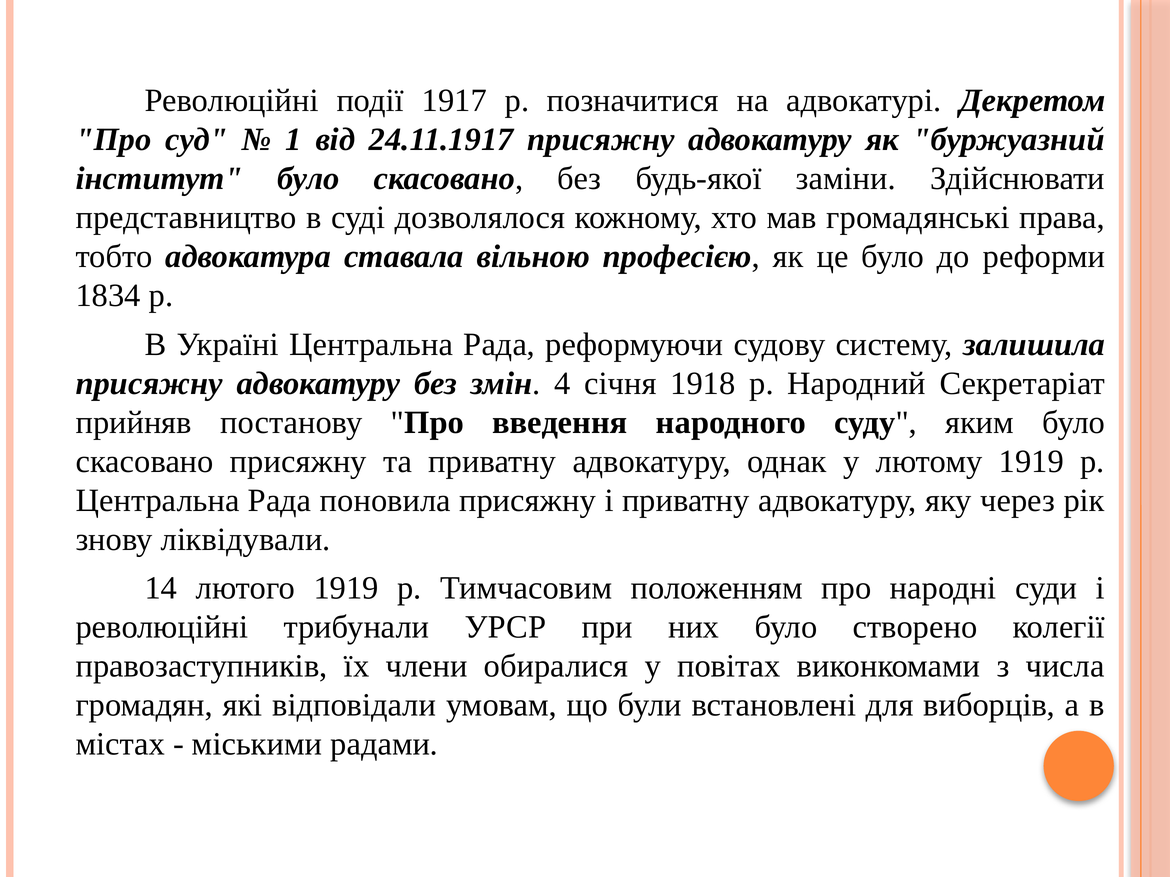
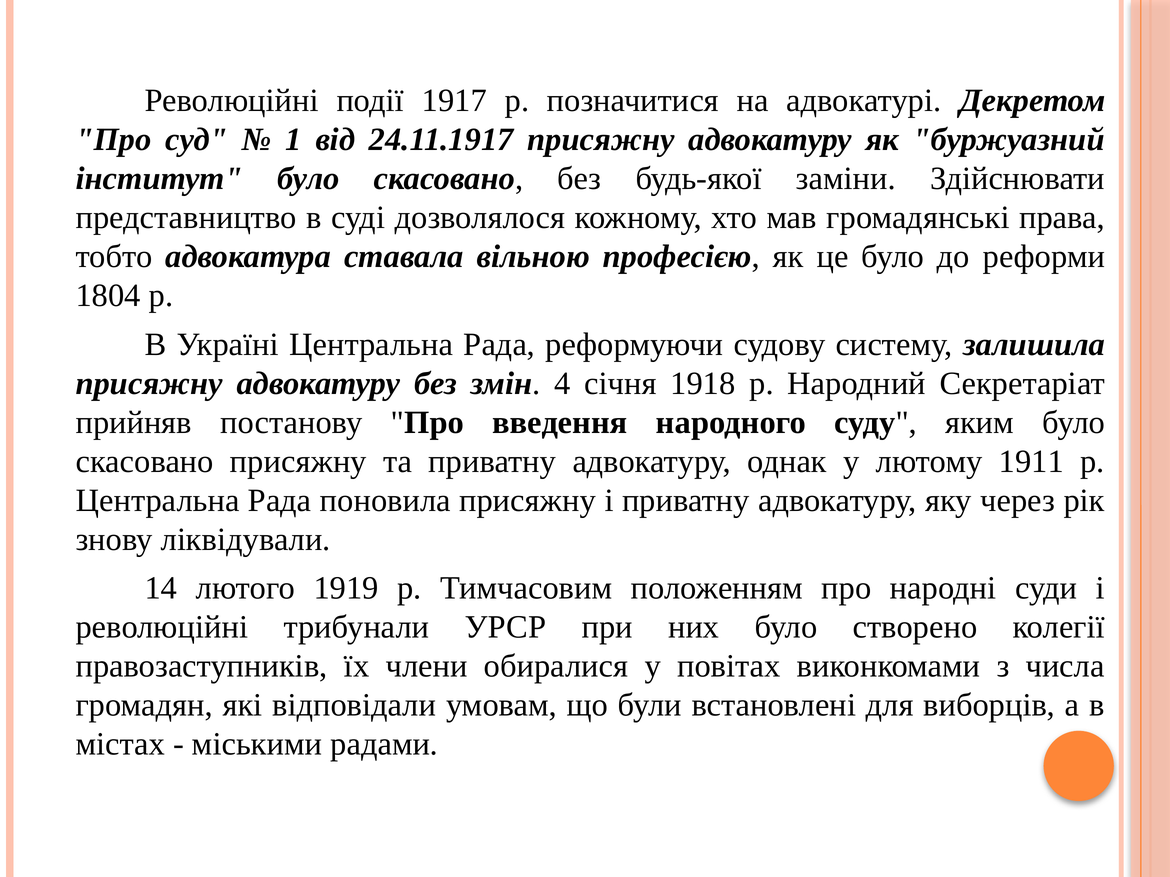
1834: 1834 -> 1804 (108, 296)
лютому 1919: 1919 -> 1911 (1031, 462)
